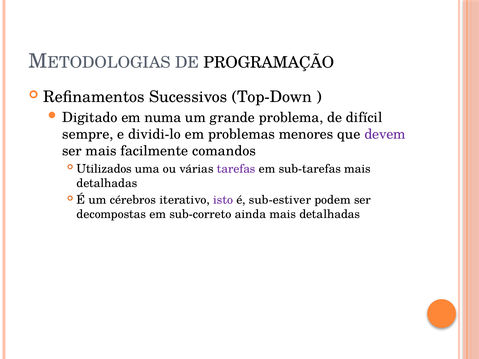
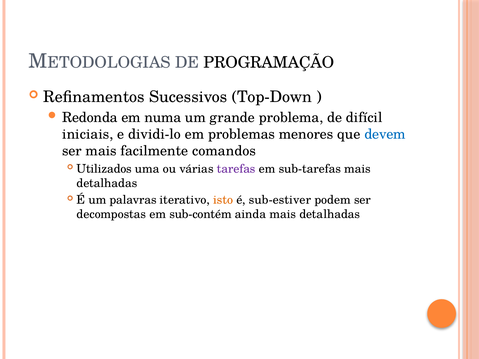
Digitado: Digitado -> Redonda (90, 117)
sempre: sempre -> iniciais (88, 134)
devem colour: purple -> blue (385, 134)
cérebros: cérebros -> palavras (133, 200)
isto colour: purple -> orange (223, 200)
sub-correto: sub-correto -> sub-contém (201, 214)
